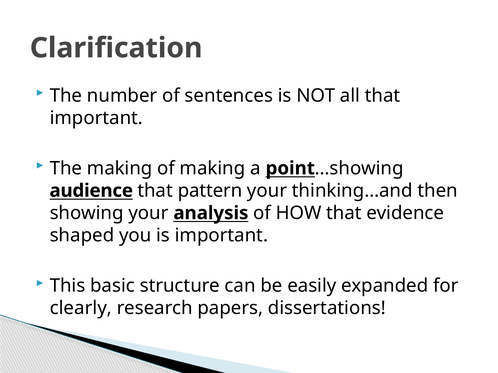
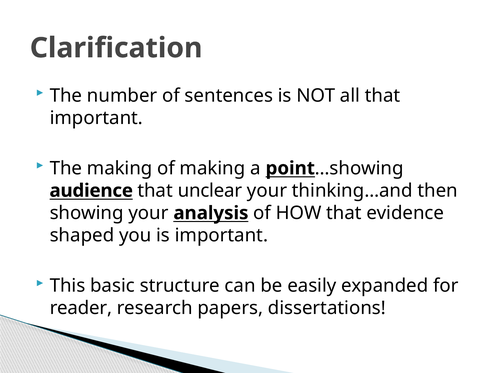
pattern: pattern -> unclear (210, 191)
clearly: clearly -> reader (81, 309)
